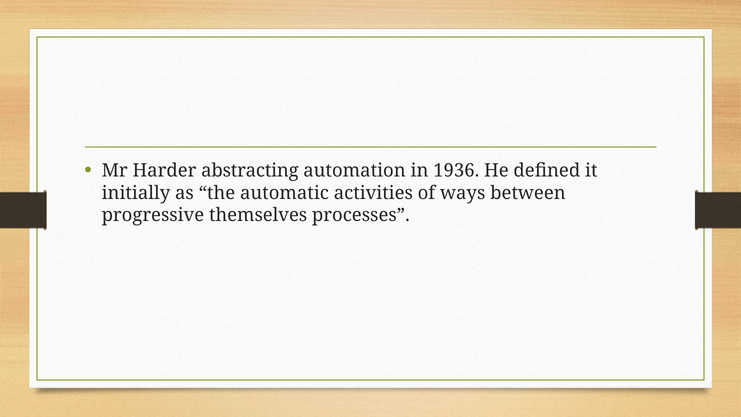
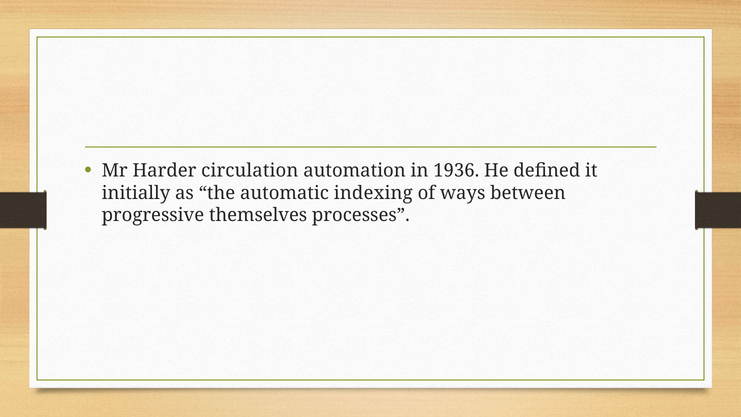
abstracting: abstracting -> circulation (250, 171)
activities: activities -> indexing (373, 193)
